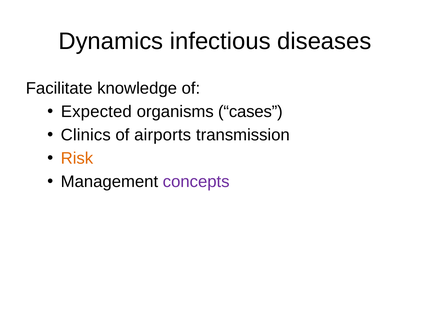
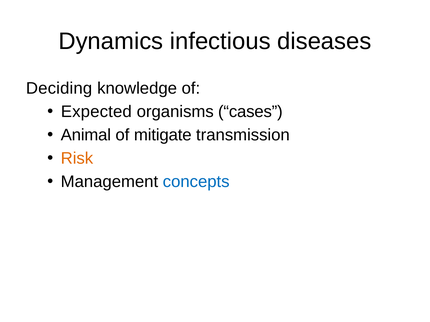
Facilitate: Facilitate -> Deciding (59, 89)
Clinics: Clinics -> Animal (86, 135)
airports: airports -> mitigate (163, 135)
concepts colour: purple -> blue (196, 182)
